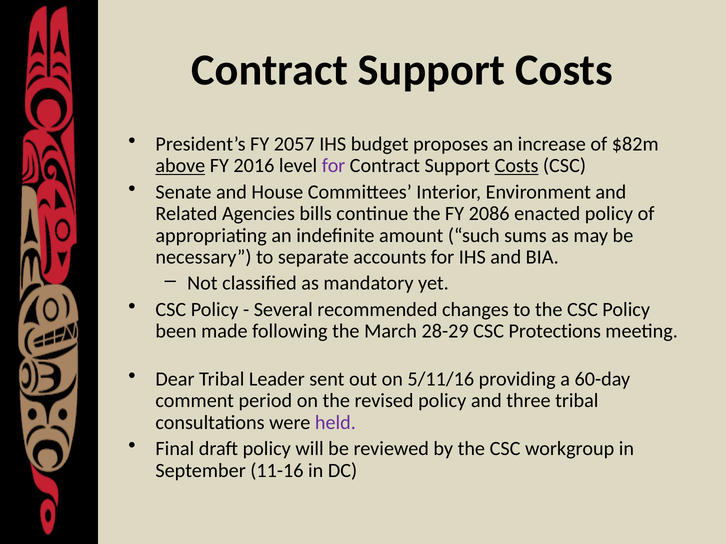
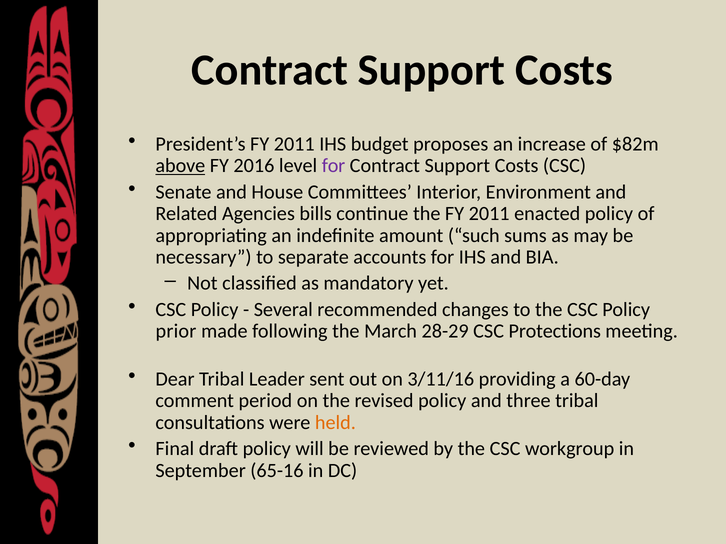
President’s FY 2057: 2057 -> 2011 (294, 144)
Costs underline: present -> none (517, 166)
the FY 2086: 2086 -> 2011 (489, 214)
been: been -> prior (176, 331)
5/11/16: 5/11/16 -> 3/11/16 (441, 379)
held colour: purple -> orange (335, 423)
11-16: 11-16 -> 65-16 (277, 471)
